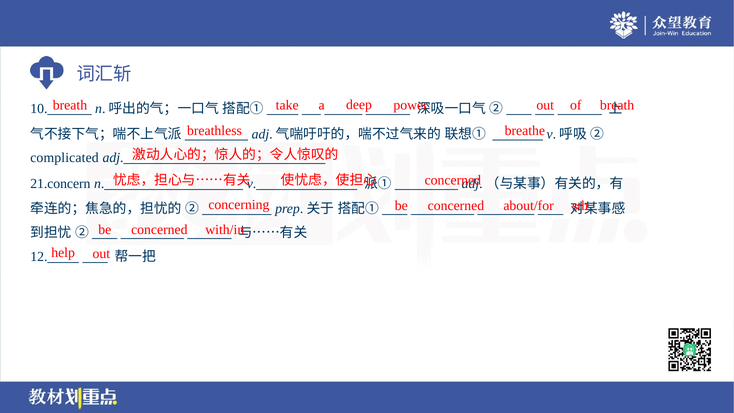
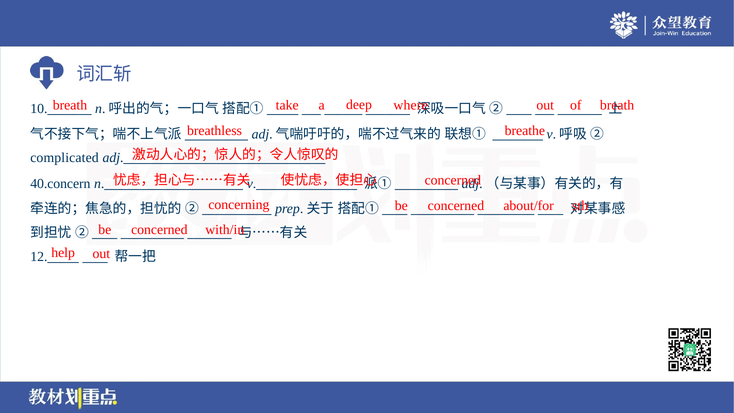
power: power -> where (411, 105)
21.concern: 21.concern -> 40.concern (60, 184)
